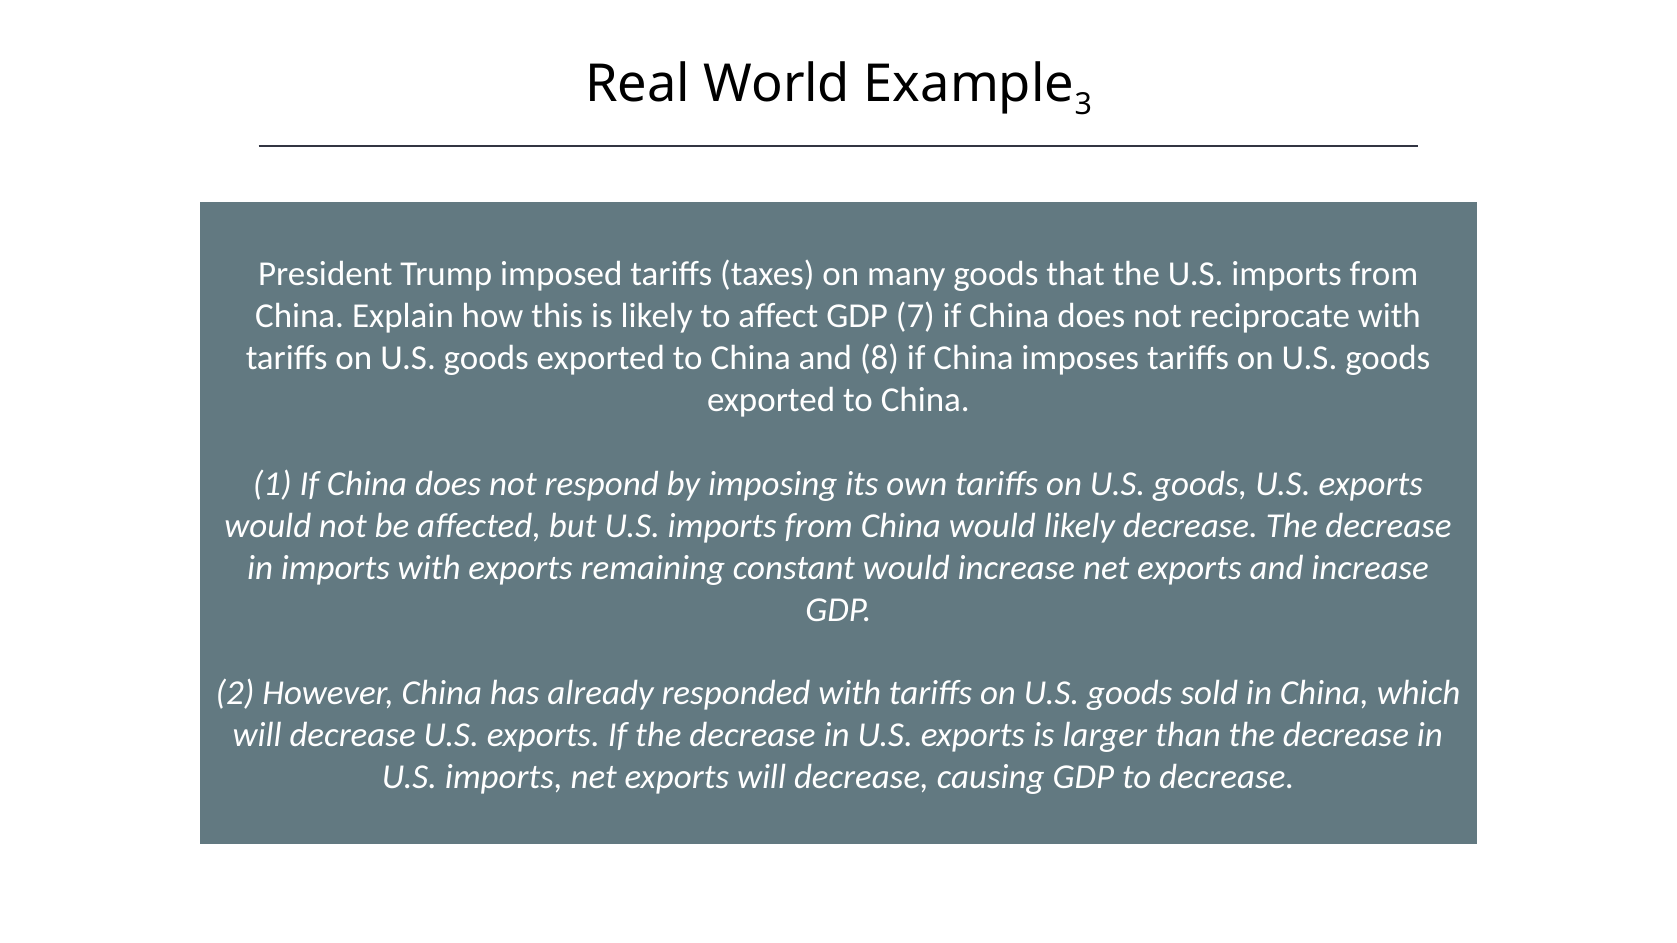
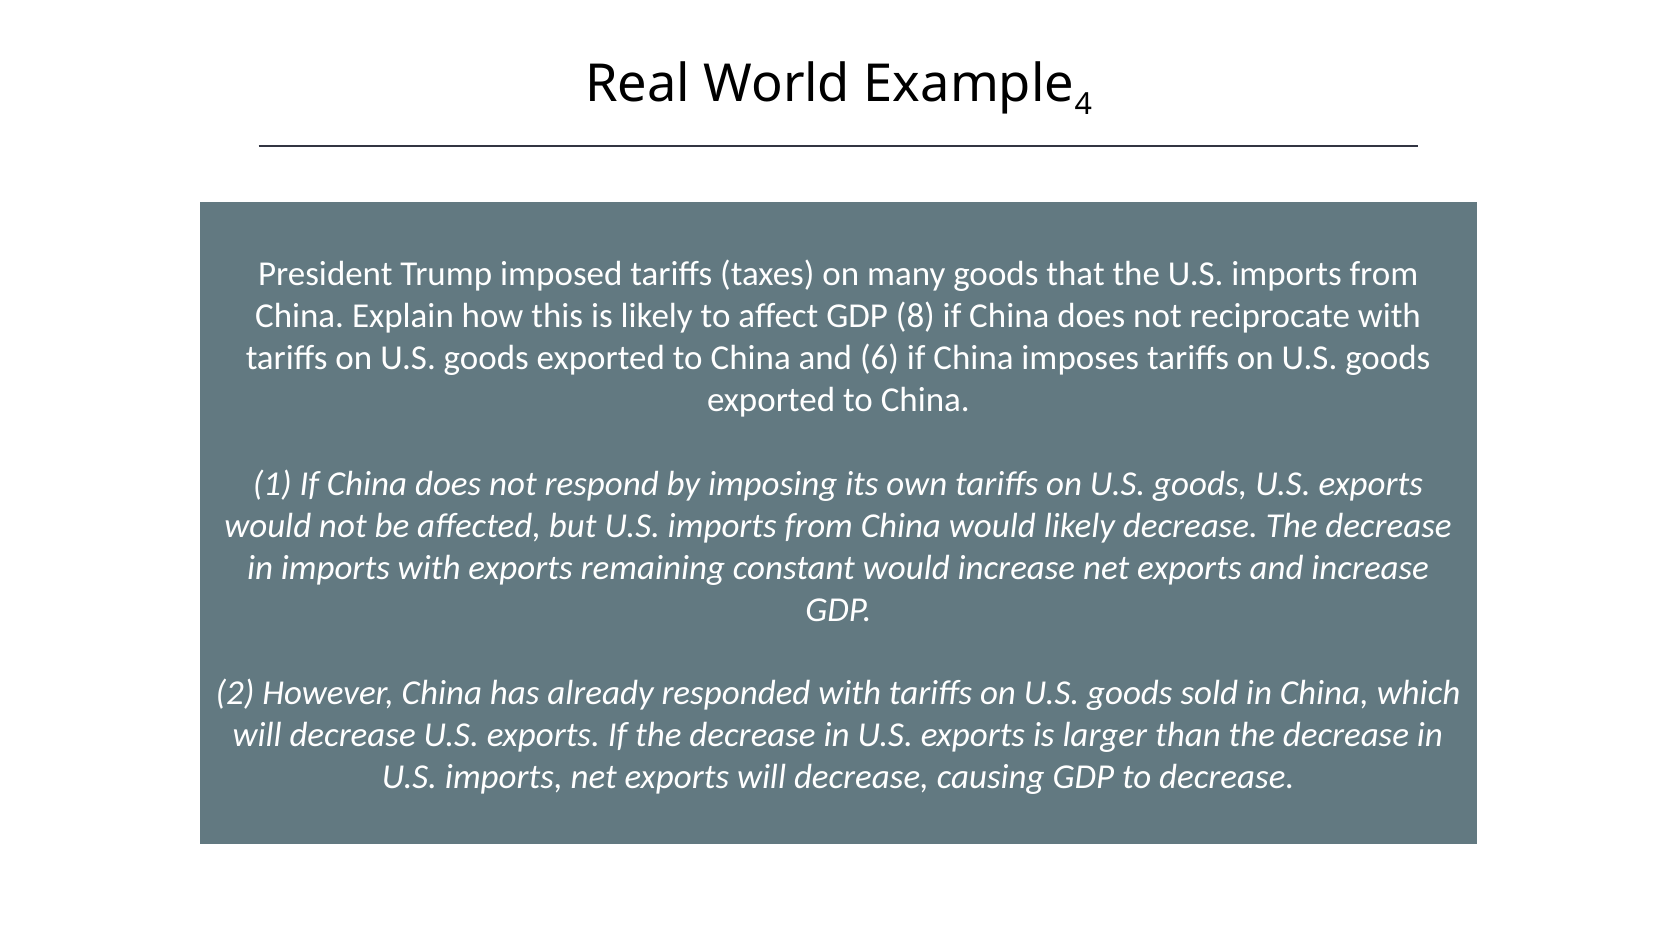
3: 3 -> 4 (1083, 105)
7: 7 -> 8 (915, 316)
8: 8 -> 6 (879, 358)
